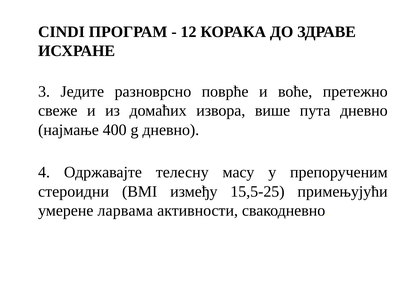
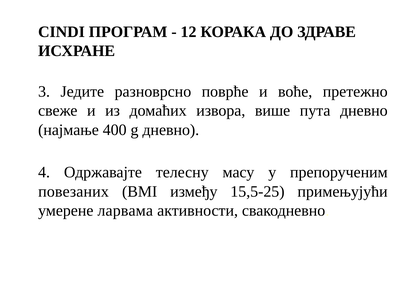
стероидни: стероидни -> повезаних (74, 191)
